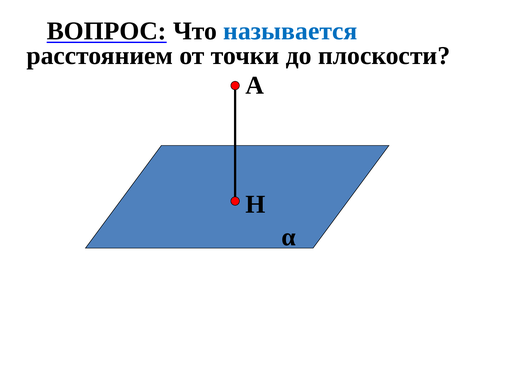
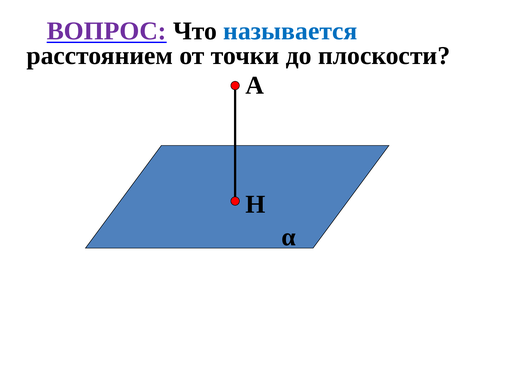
ВОПРОС colour: black -> purple (107, 31)
